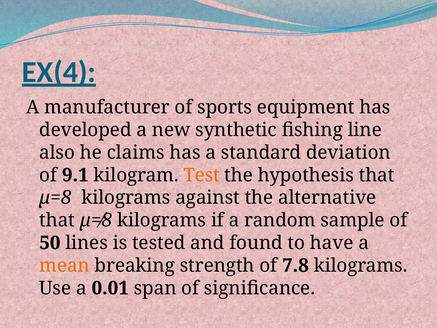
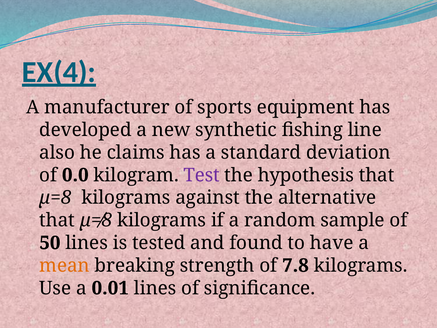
9.1: 9.1 -> 0.0 (75, 175)
Test colour: orange -> purple (202, 175)
0.01 span: span -> lines (155, 288)
